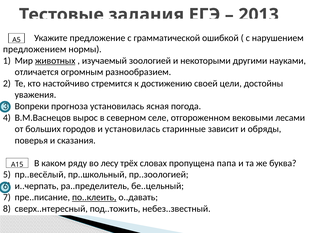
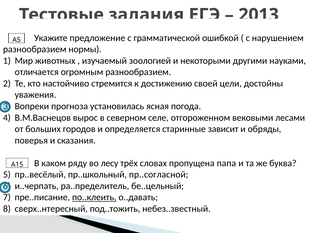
предложением: предложением -> разнообразием (35, 49)
животных underline: present -> none (55, 61)
и установилась: установилась -> определяется (133, 129)
пр..зоологией: пр..зоологией -> пр..согласной (159, 175)
